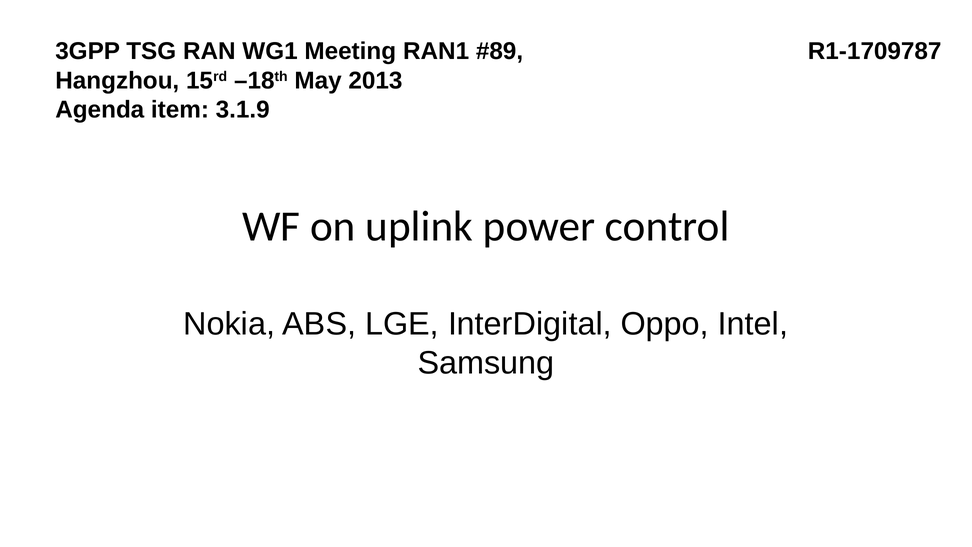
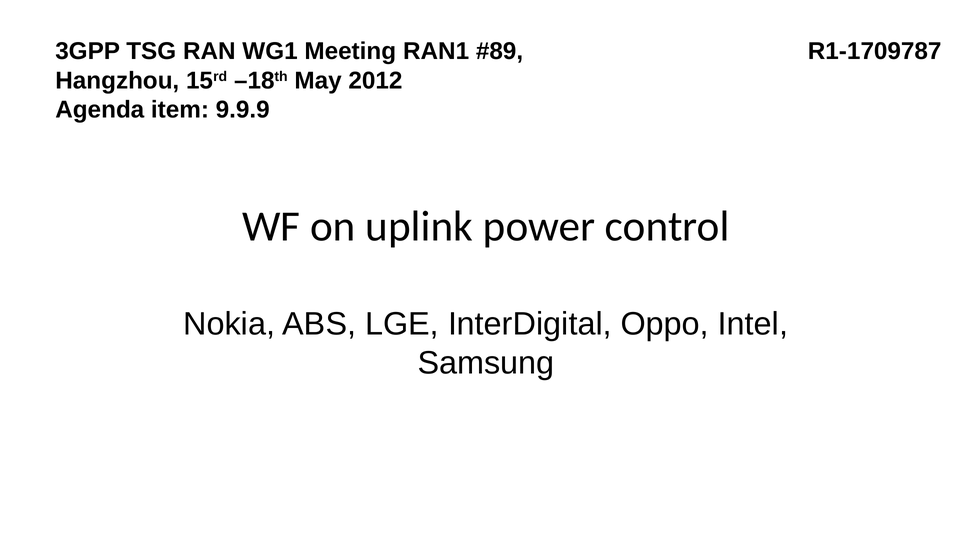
2013: 2013 -> 2012 (375, 81)
3.1.9: 3.1.9 -> 9.9.9 (243, 110)
